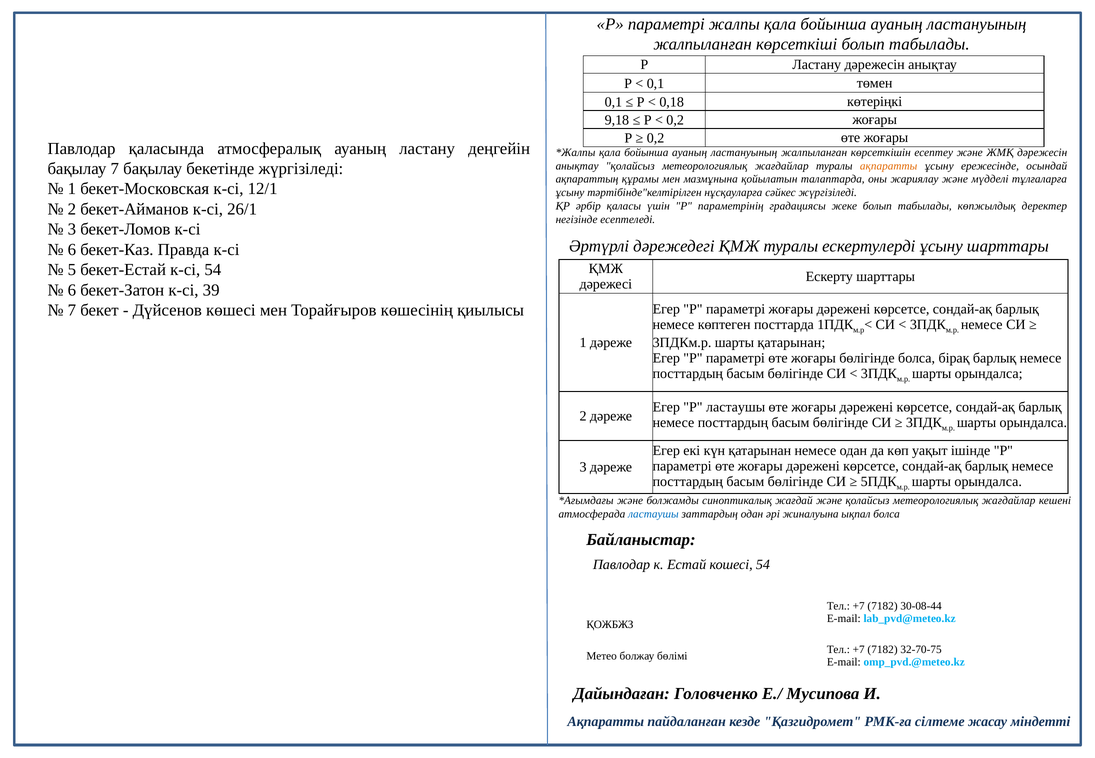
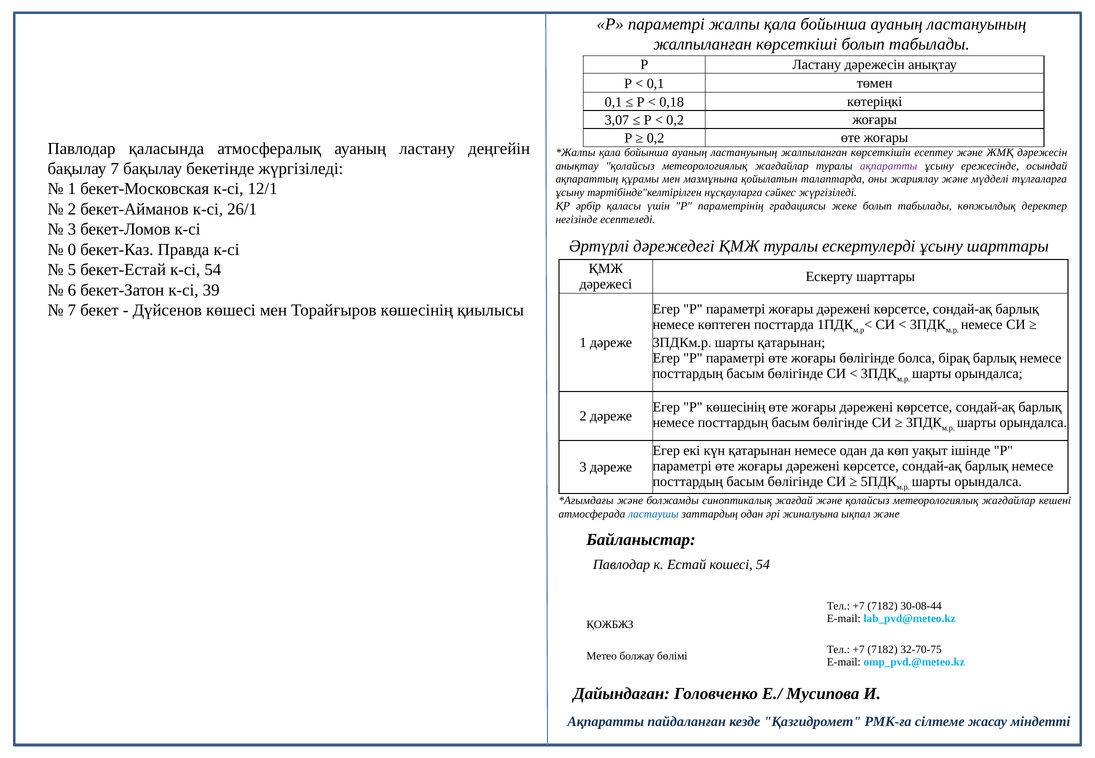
9,18: 9,18 -> 3,07 (617, 120)
ақпаратты colour: orange -> purple (889, 166)
6: 6 -> 0 (72, 250)
Р ластаушы: ластаушы -> көшесінің (736, 407)
ықпал болса: болса -> және (886, 514)
